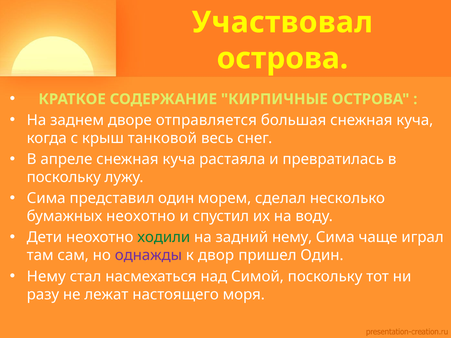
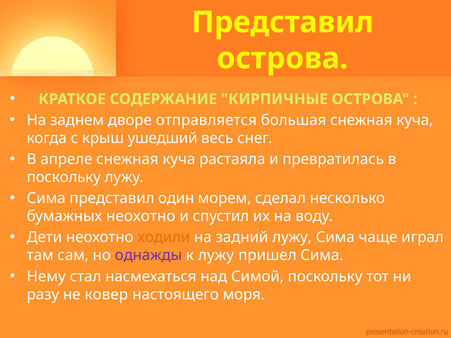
Участвовал: Участвовал -> Представил (283, 22)
танковой: танковой -> ушедший (163, 138)
ходили colour: green -> orange (164, 238)
задний нему: нему -> лужу (292, 238)
к двор: двор -> лужу (216, 256)
пришел Один: Один -> Сима (322, 256)
лежат: лежат -> ковер (106, 295)
